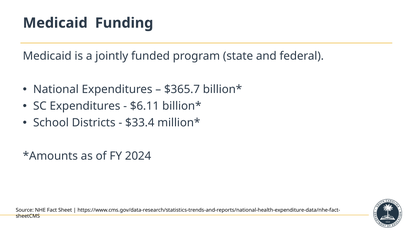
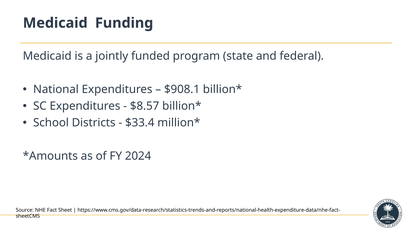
$365.7: $365.7 -> $908.1 (182, 90)
$6.11: $6.11 -> $8.57 (145, 106)
